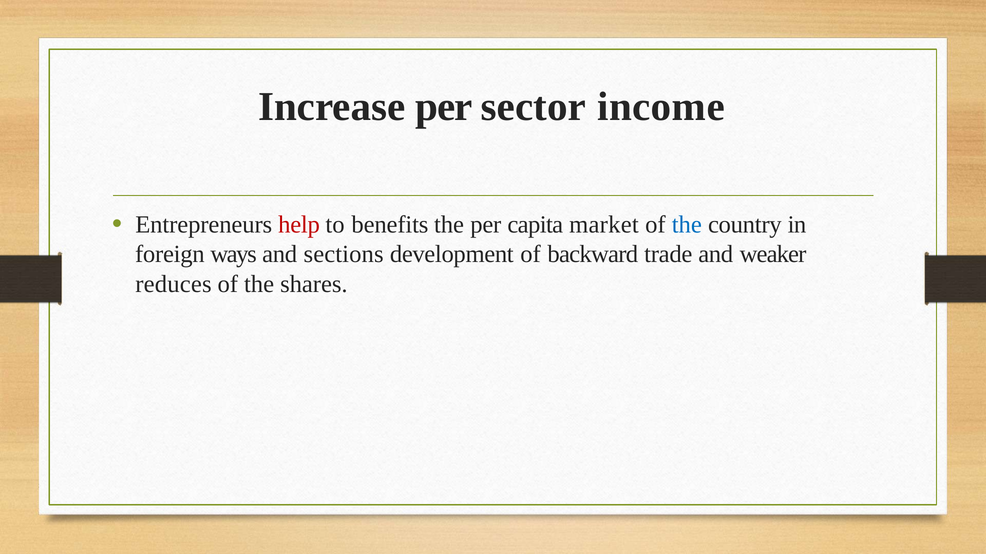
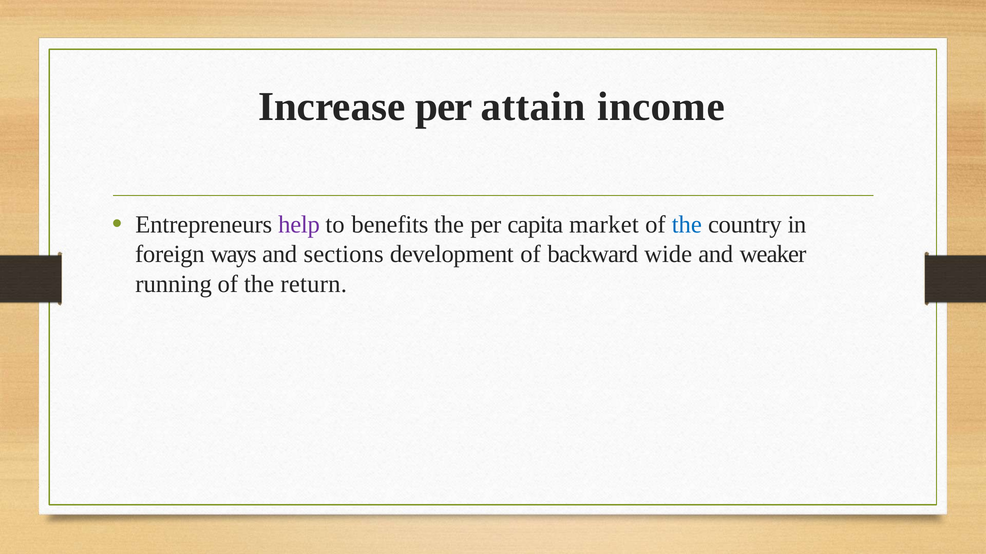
sector: sector -> attain (533, 107)
help colour: red -> purple (299, 225)
trade: trade -> wide (668, 255)
reduces: reduces -> running (174, 284)
shares: shares -> return (314, 284)
